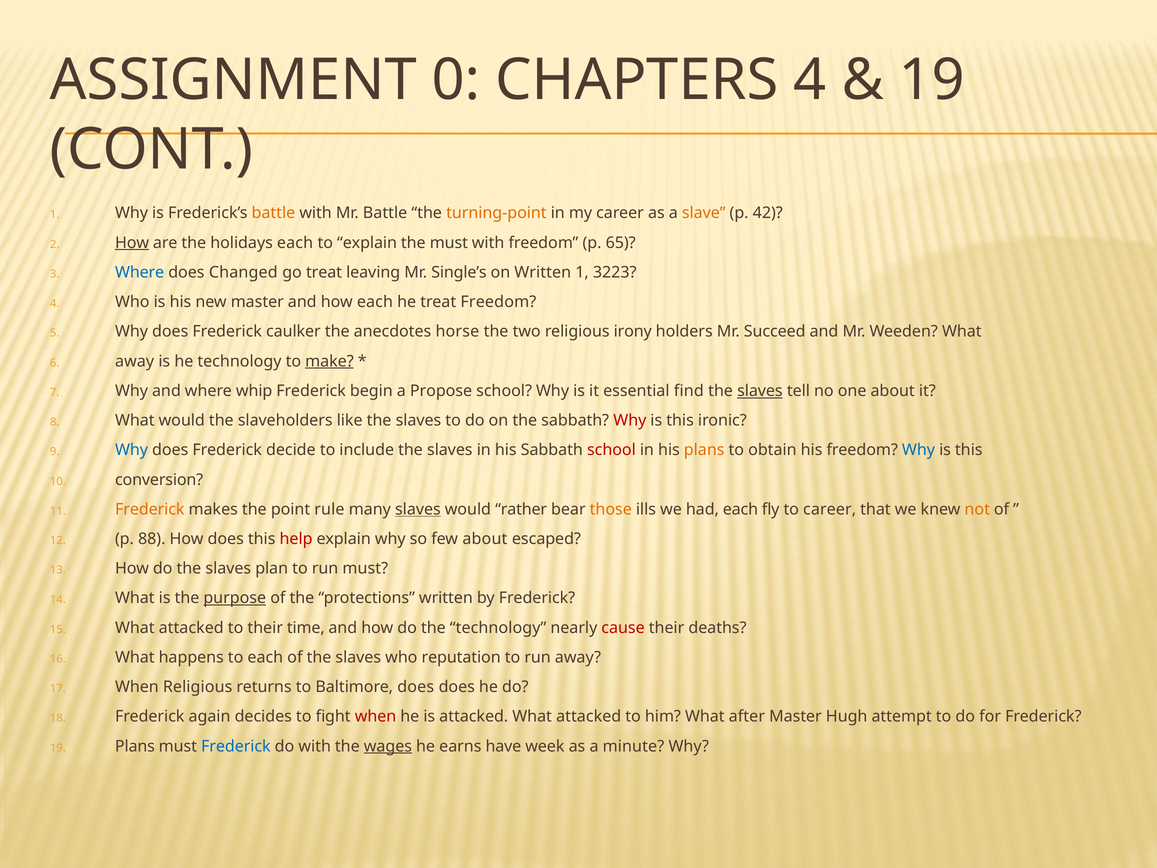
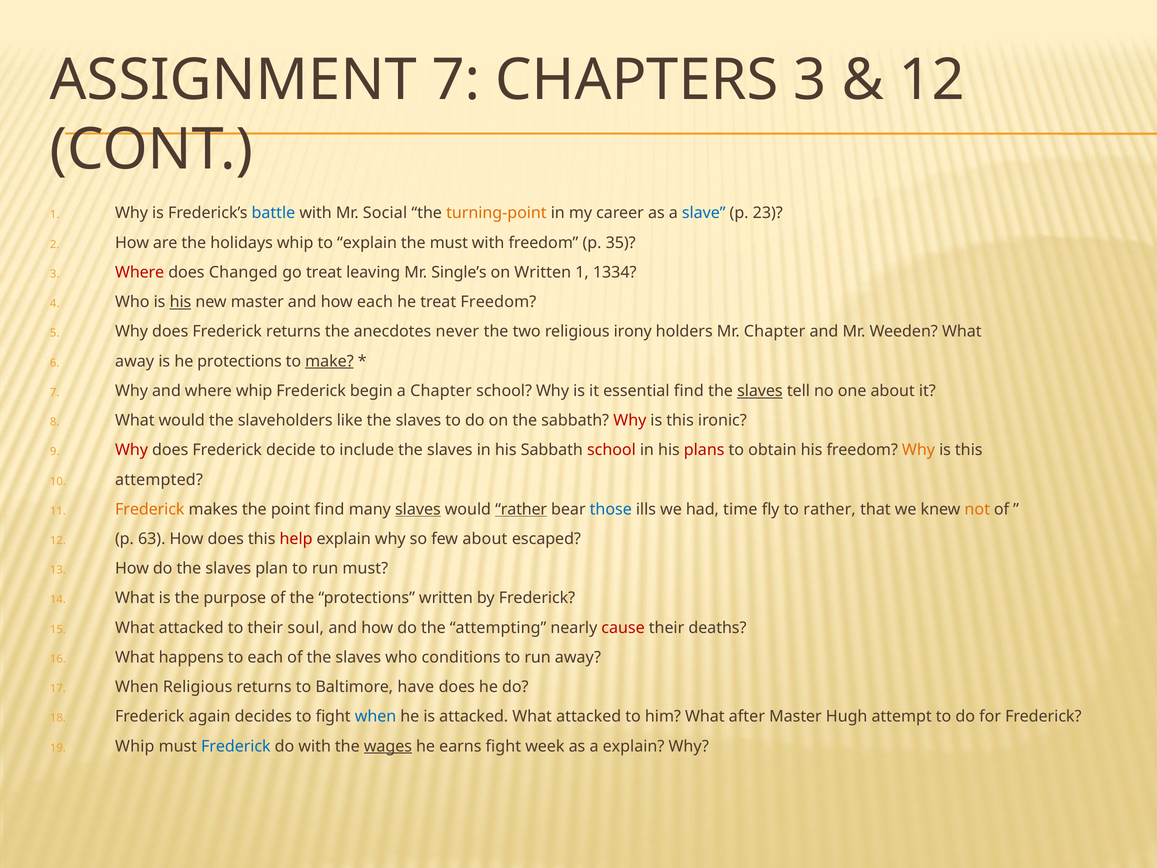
ASSIGNMENT 0: 0 -> 7 (456, 80)
CHAPTERS 4: 4 -> 3 (810, 80)
19: 19 -> 12 (932, 80)
battle colour: orange -> blue (273, 213)
Mr Battle: Battle -> Social (385, 213)
slave colour: orange -> blue (704, 213)
42: 42 -> 23 (768, 213)
How underline: present -> none (132, 243)
holidays each: each -> whip (295, 243)
65: 65 -> 35 (621, 243)
Where colour: blue -> red (140, 272)
3223: 3223 -> 1334 (615, 272)
his underline: none -> present (180, 302)
Frederick caulker: caulker -> returns (293, 332)
horse: horse -> never (457, 332)
Mr Succeed: Succeed -> Chapter (775, 332)
he technology: technology -> protections (240, 361)
a Propose: Propose -> Chapter (441, 391)
Why colour: blue -> red (132, 450)
plans colour: orange -> red (704, 450)
Why colour: blue -> orange (918, 450)
conversion: conversion -> attempted (159, 480)
point rule: rule -> find (329, 509)
rather underline: none -> present (521, 509)
those colour: orange -> blue (611, 509)
had each: each -> time (740, 509)
to career: career -> rather (830, 509)
88: 88 -> 63 (152, 539)
purpose underline: present -> none (235, 598)
time: time -> soul (306, 628)
the technology: technology -> attempting (498, 628)
reputation: reputation -> conditions (461, 657)
Baltimore does: does -> have (416, 687)
when colour: red -> blue (376, 716)
Plans: Plans -> Whip (135, 746)
earns have: have -> fight (503, 746)
a minute: minute -> explain (633, 746)
